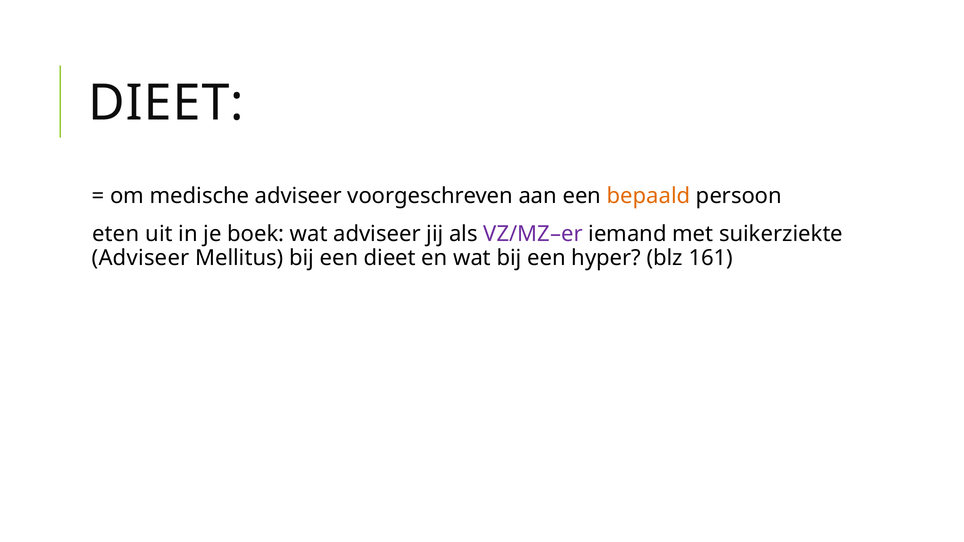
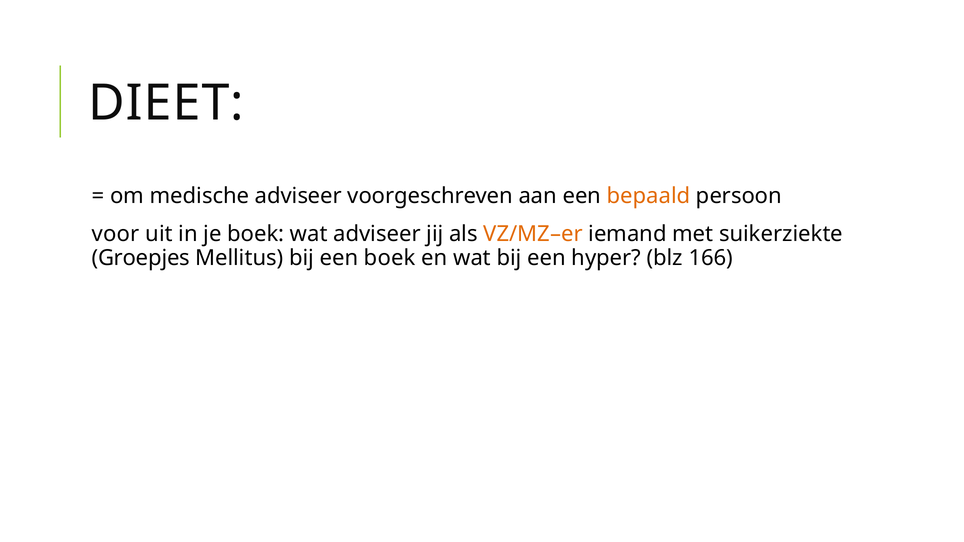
eten: eten -> voor (116, 234)
VZ/MZ–er colour: purple -> orange (533, 234)
Adviseer: Adviseer -> Groepjes (141, 258)
een dieet: dieet -> boek (390, 258)
161: 161 -> 166 (711, 258)
